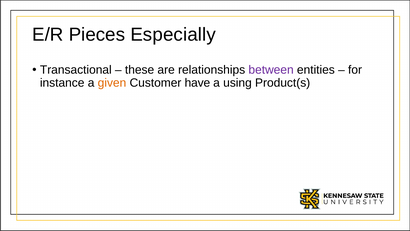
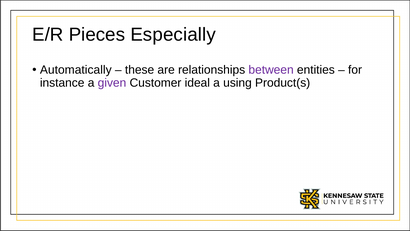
Transactional: Transactional -> Automatically (76, 70)
given colour: orange -> purple (112, 83)
have: have -> ideal (197, 83)
